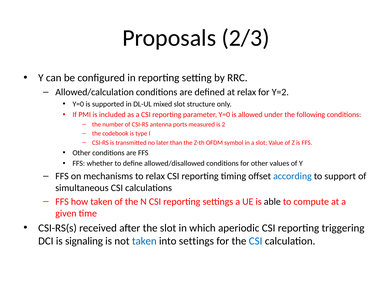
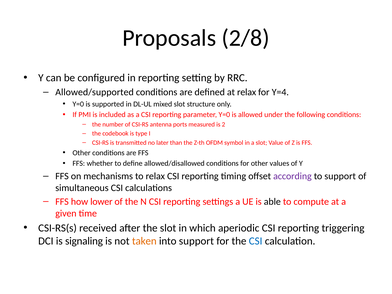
2/3: 2/3 -> 2/8 (246, 38)
Allowed/calculation: Allowed/calculation -> Allowed/supported (95, 92)
Y=2: Y=2 -> Y=4 (280, 92)
according colour: blue -> purple (292, 176)
how taken: taken -> lower (101, 202)
taken colour: blue -> orange (144, 241)
into settings: settings -> support (196, 241)
